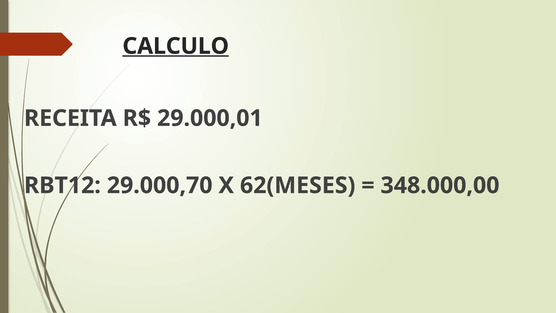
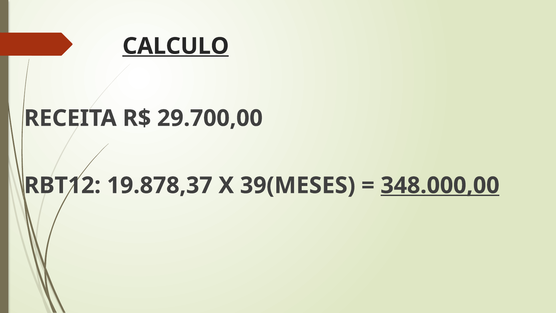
29.000,01: 29.000,01 -> 29.700,00 (210, 118)
29.000,70: 29.000,70 -> 19.878,37 (160, 185)
62(MESES: 62(MESES -> 39(MESES (298, 185)
348.000,00 underline: none -> present (440, 185)
